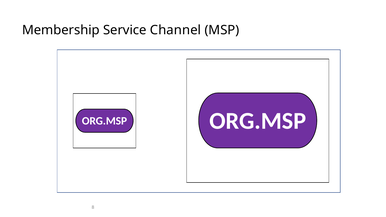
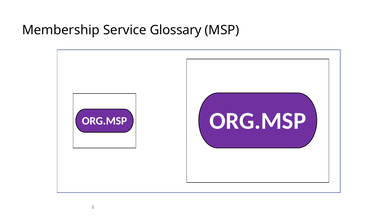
Channel: Channel -> Glossary (176, 30)
